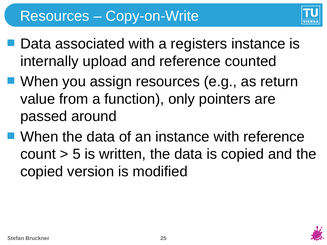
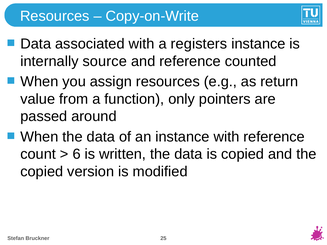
upload: upload -> source (105, 61)
5: 5 -> 6 (77, 154)
